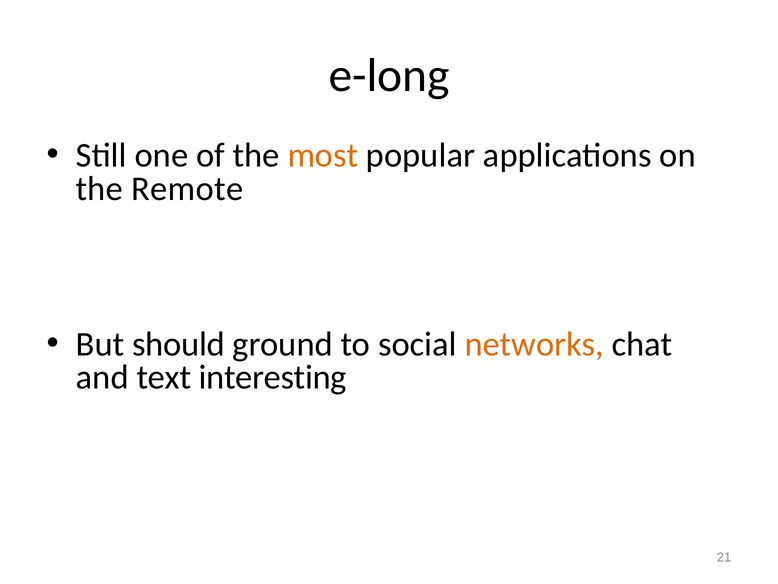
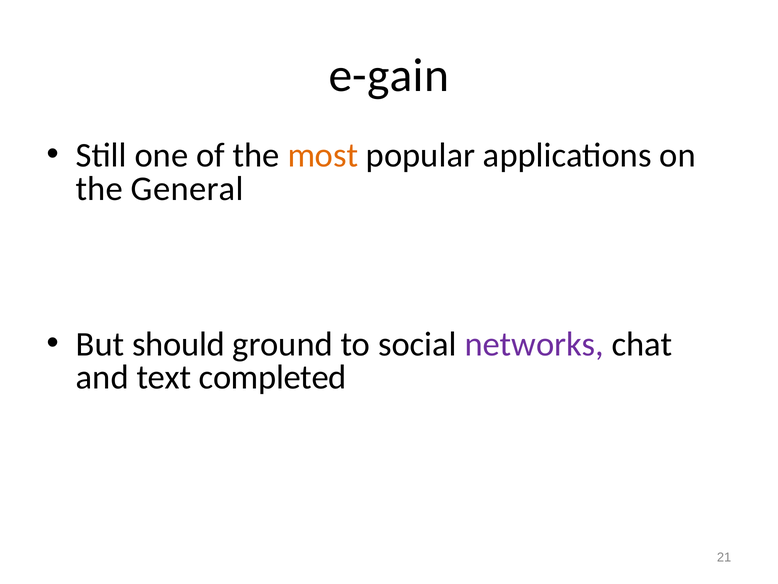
e-long: e-long -> e-gain (389, 75)
Remote: Remote -> General (187, 188)
networks colour: orange -> purple (534, 344)
interesting: interesting -> completed (273, 377)
